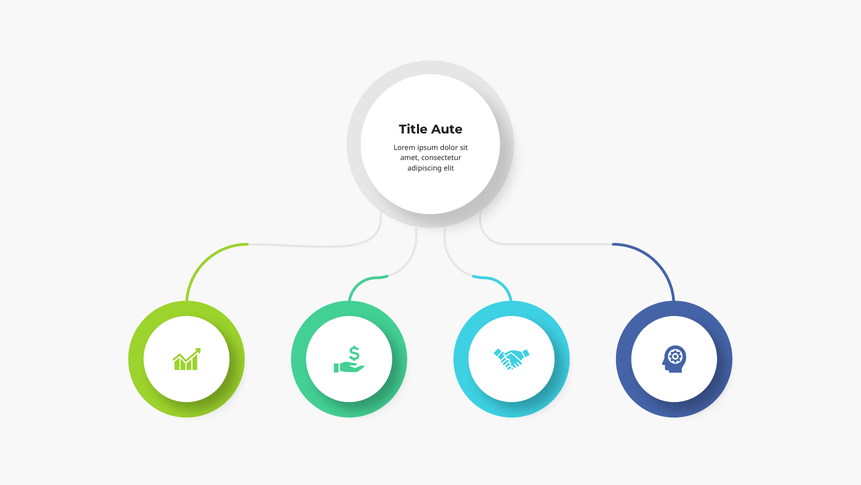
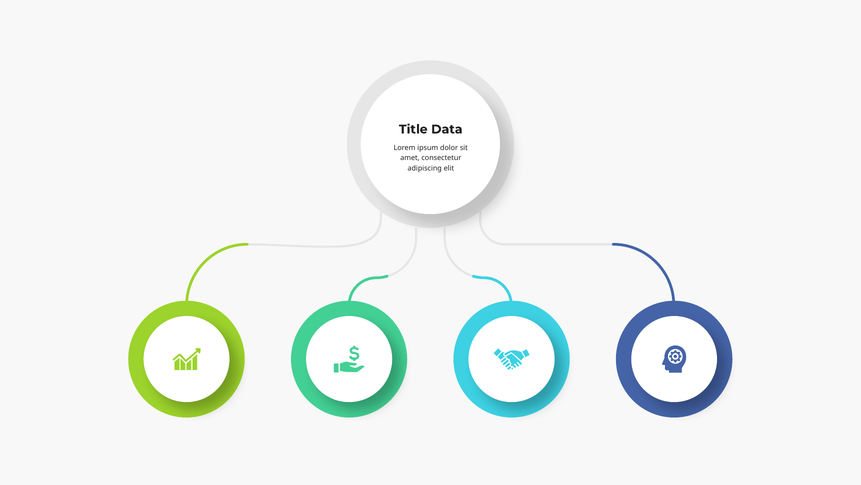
Aute: Aute -> Data (447, 129)
